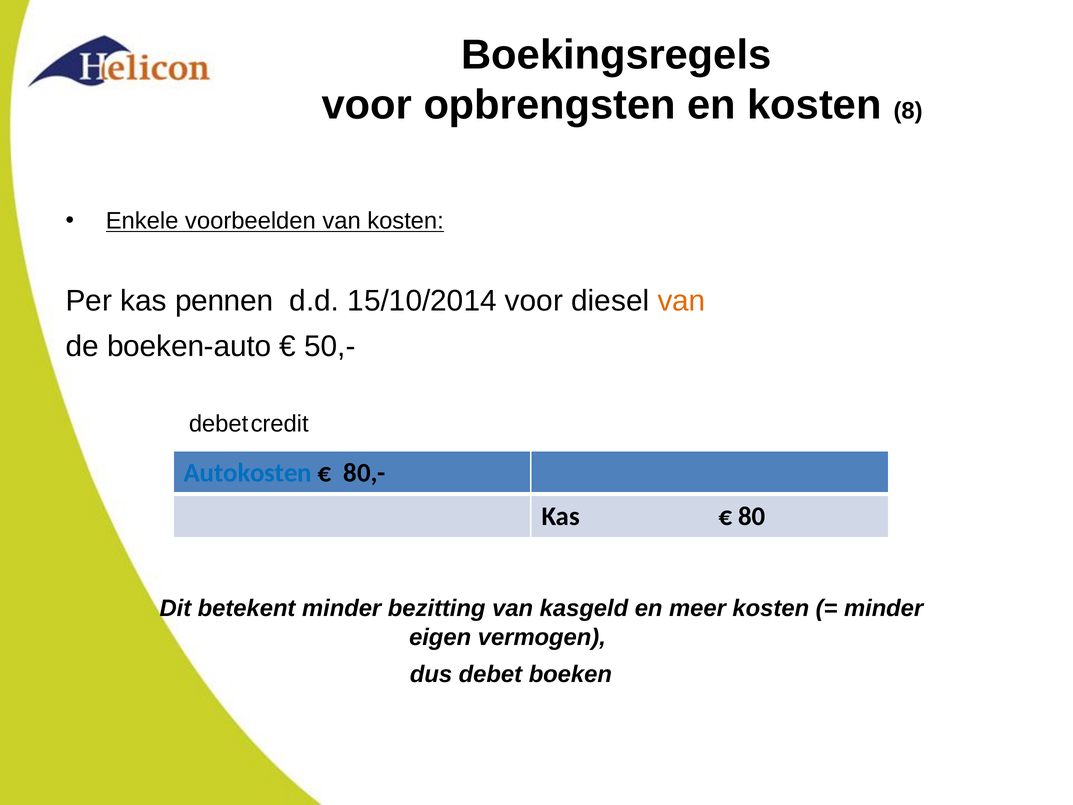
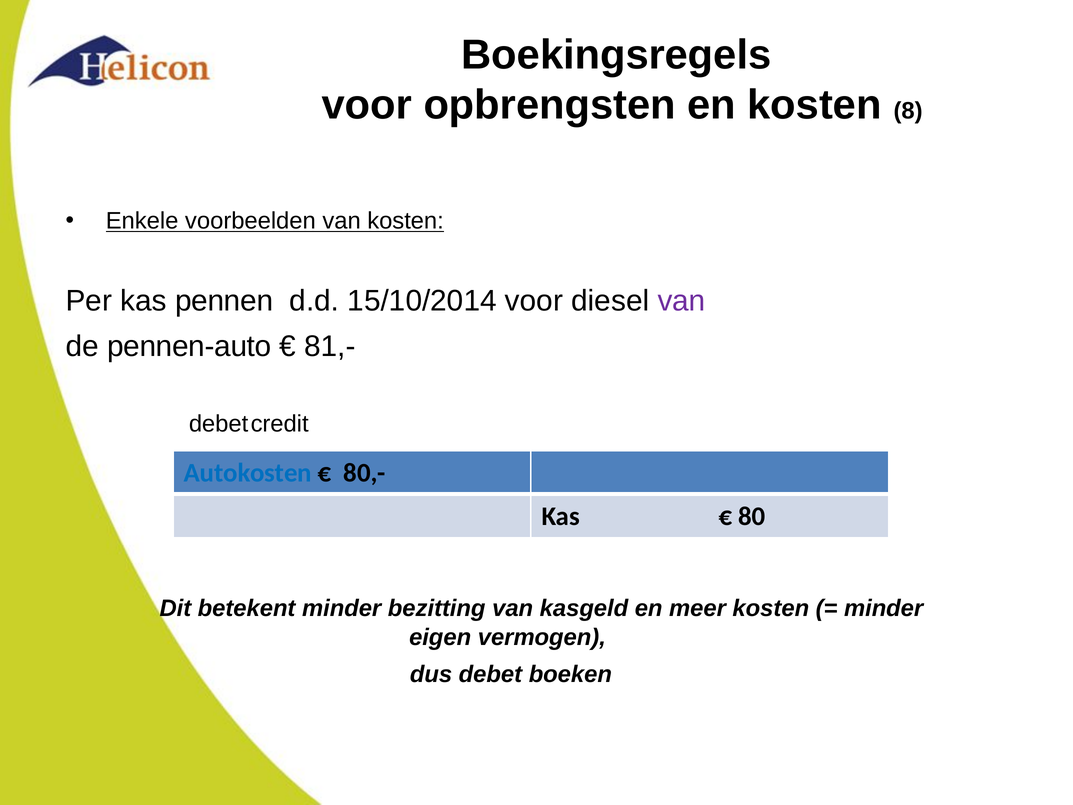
van colour: orange -> purple (682, 301)
boeken-auto: boeken-auto -> pennen-auto (189, 347)
50,-: 50,- -> 81,- (330, 347)
